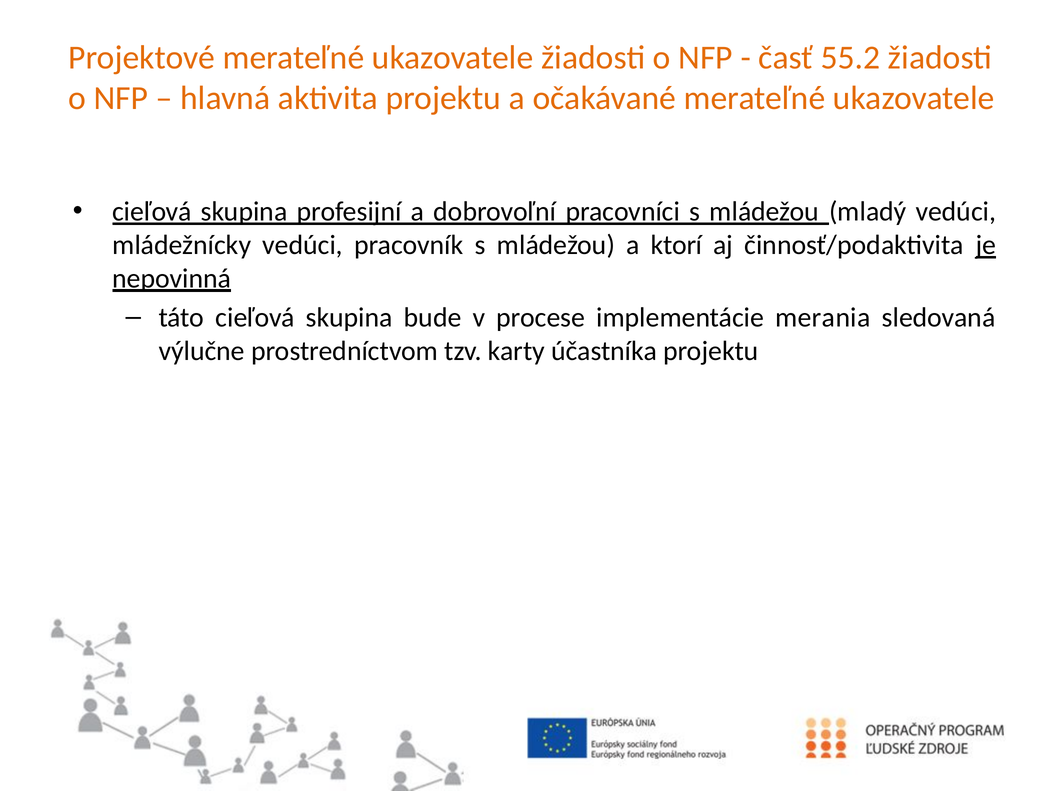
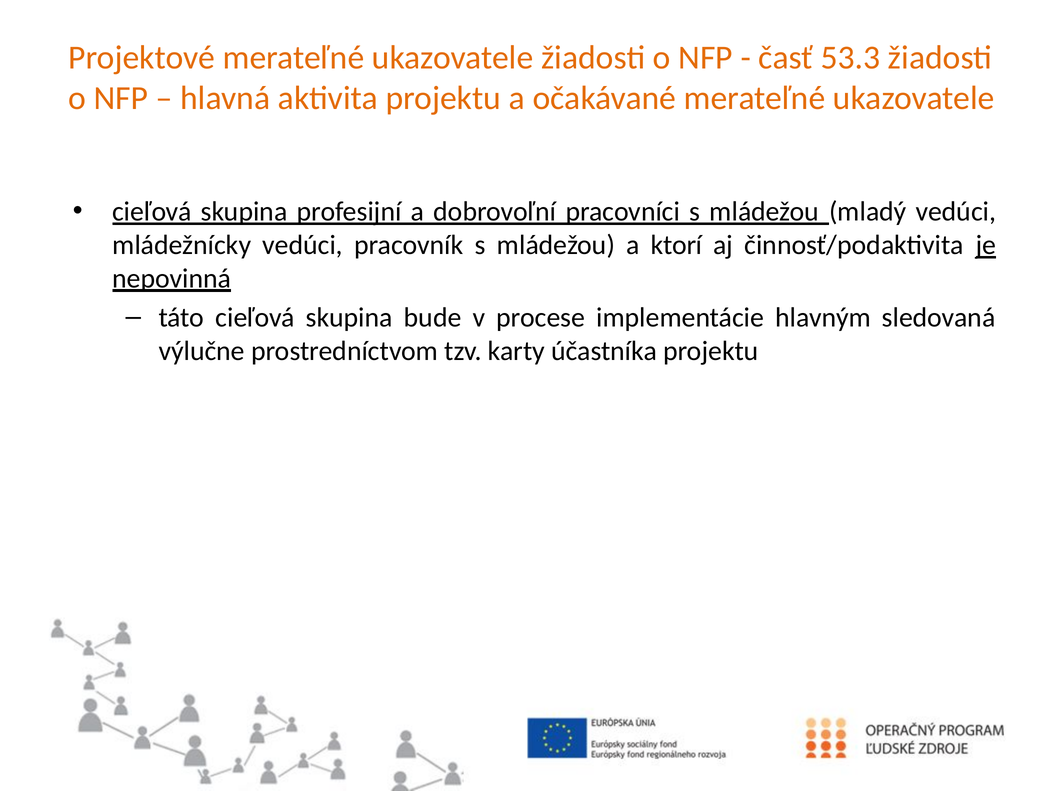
55.2: 55.2 -> 53.3 (851, 58)
merania: merania -> hlavným (823, 318)
